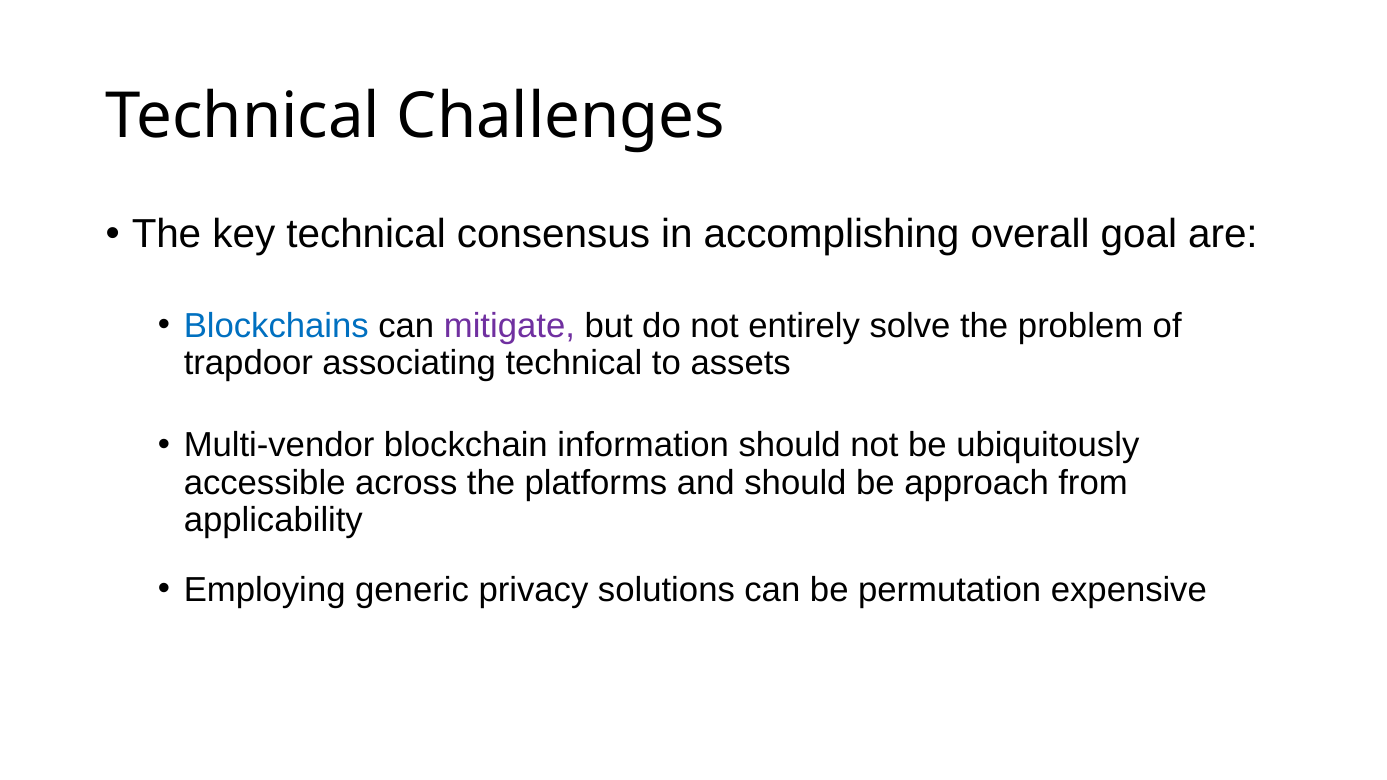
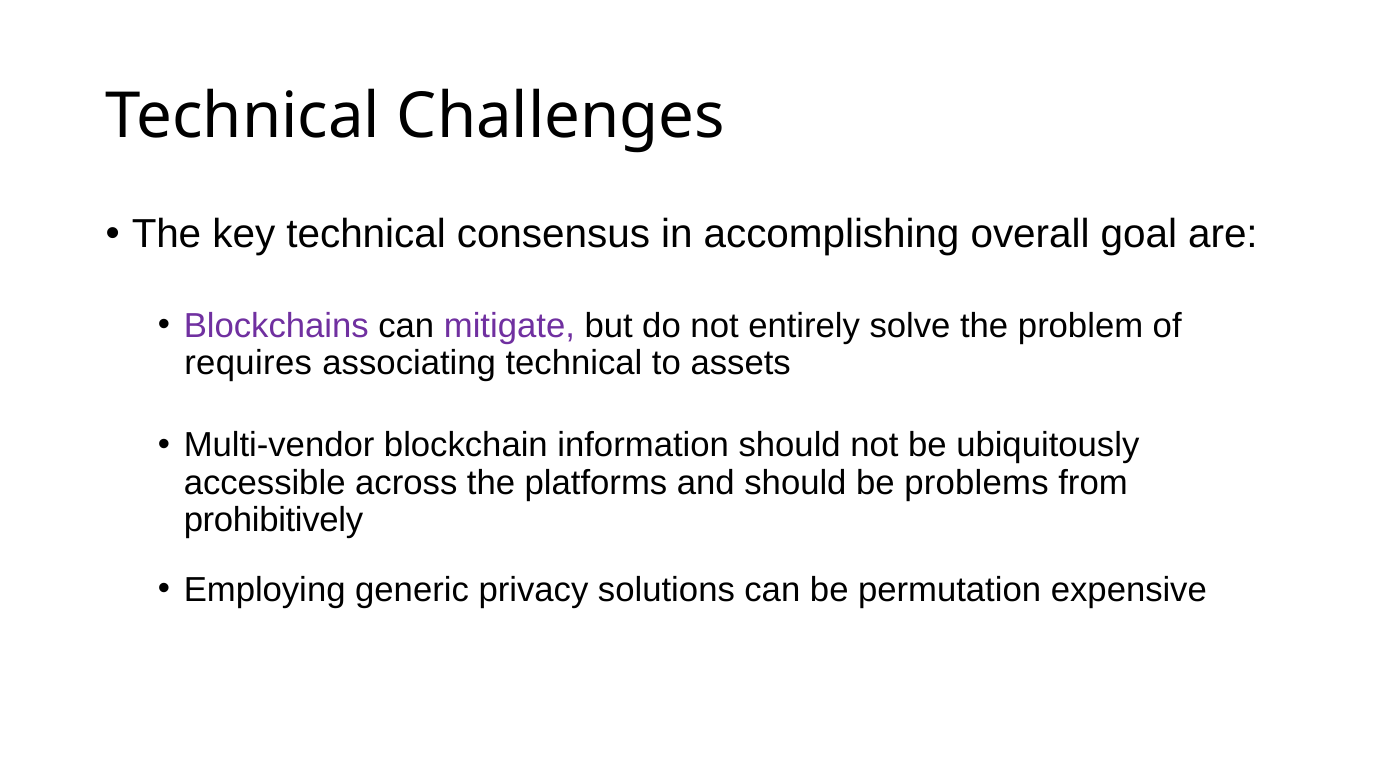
Blockchains colour: blue -> purple (276, 326)
trapdoor: trapdoor -> requires (248, 363)
approach: approach -> problems (976, 483)
applicability: applicability -> prohibitively (273, 520)
